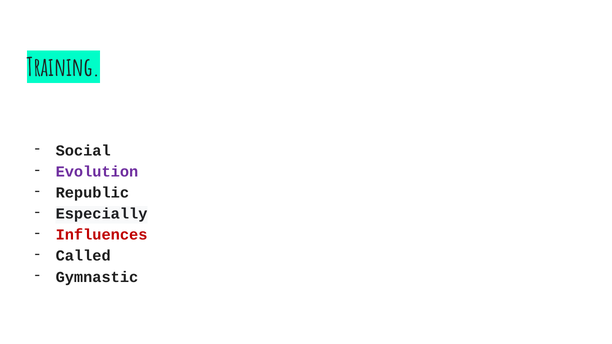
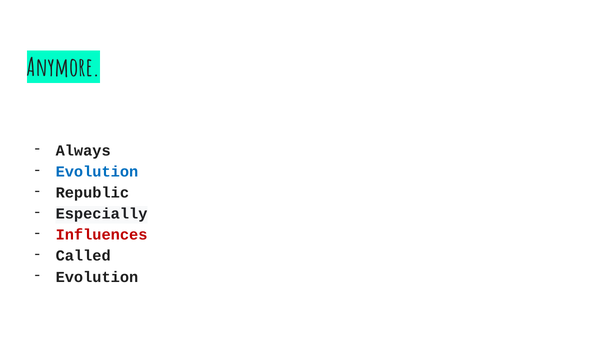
Training: Training -> Anymore (64, 68)
Social: Social -> Always (83, 151)
Evolution colour: purple -> blue (97, 172)
Gymnastic: Gymnastic -> Evolution (97, 277)
